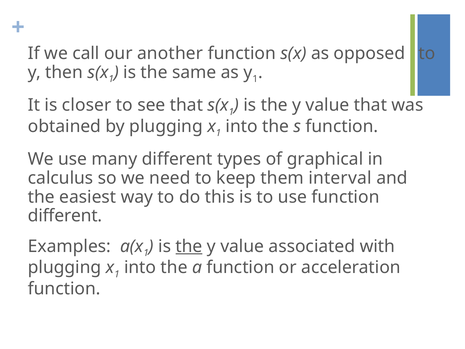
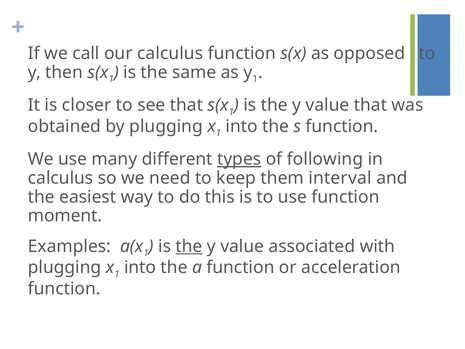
our another: another -> calculus (170, 53)
types underline: none -> present (239, 159)
graphical: graphical -> following (325, 159)
different: different -> moment (65, 216)
